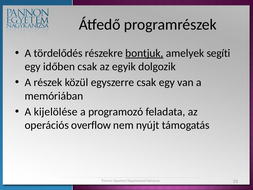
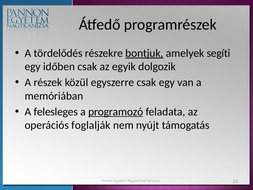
kijelölése: kijelölése -> felesleges (56, 112)
programozó underline: none -> present (116, 112)
overflow: overflow -> foglalják (91, 125)
